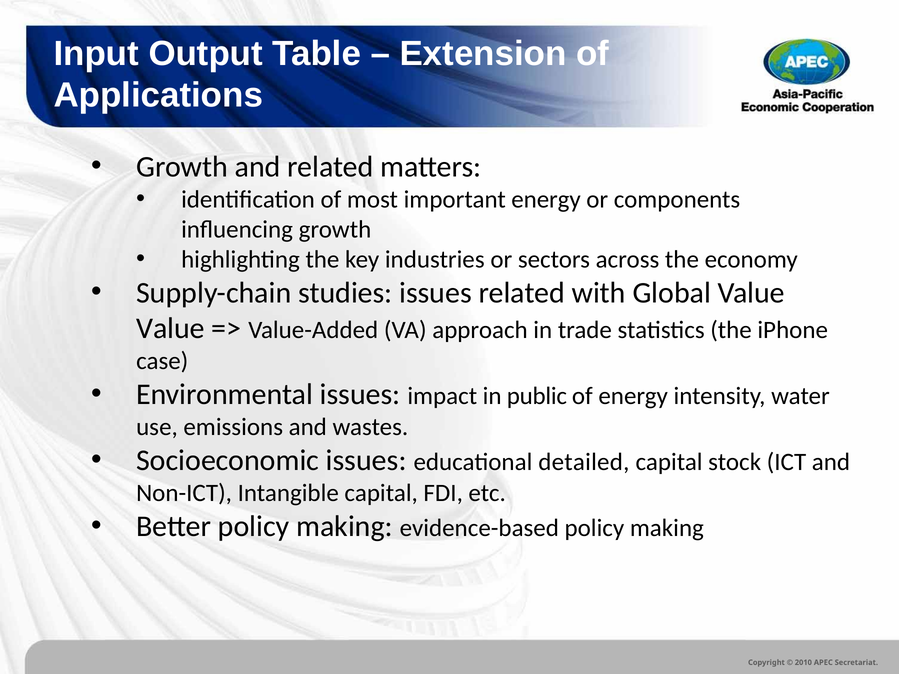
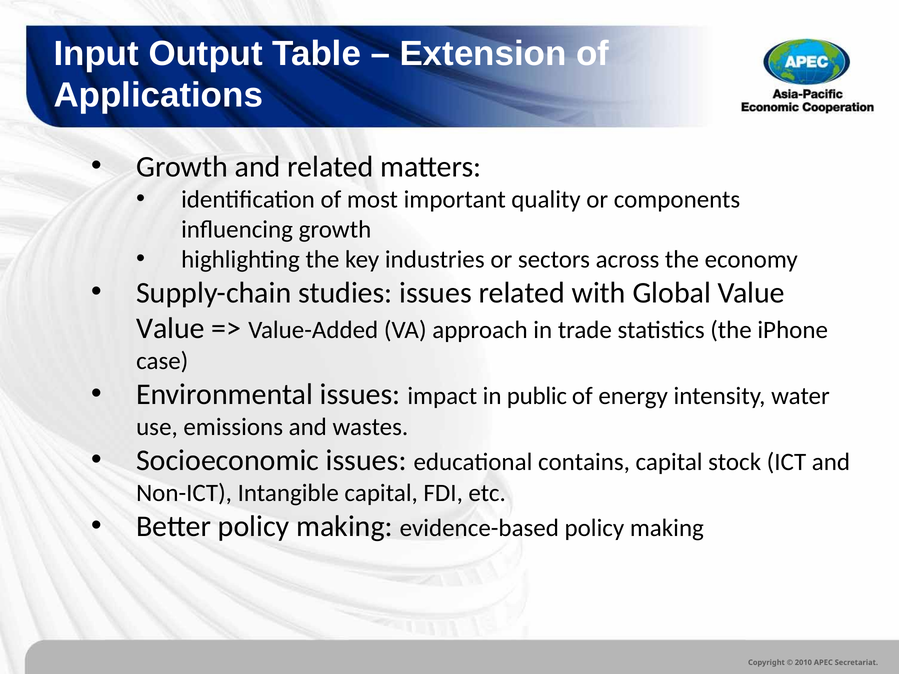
important energy: energy -> quality (546, 199)
detailed: detailed -> contains (584, 462)
